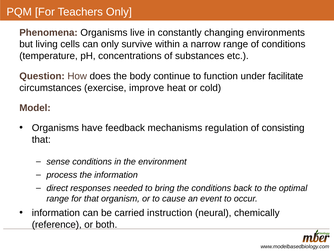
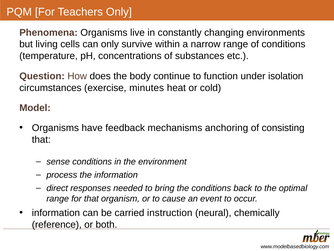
facilitate: facilitate -> isolation (286, 76)
improve: improve -> minutes (147, 88)
regulation: regulation -> anchoring (227, 128)
